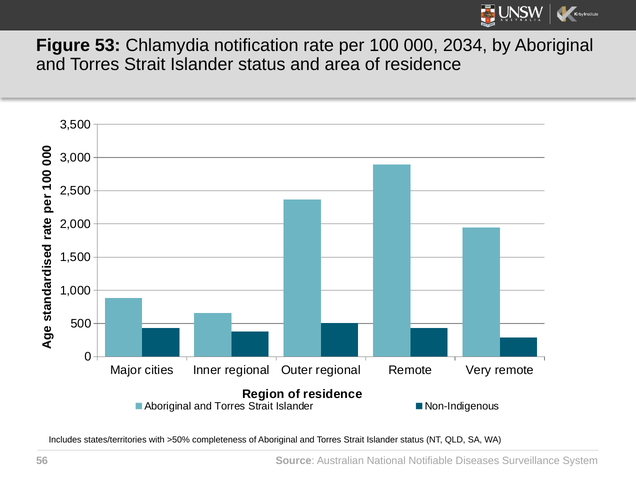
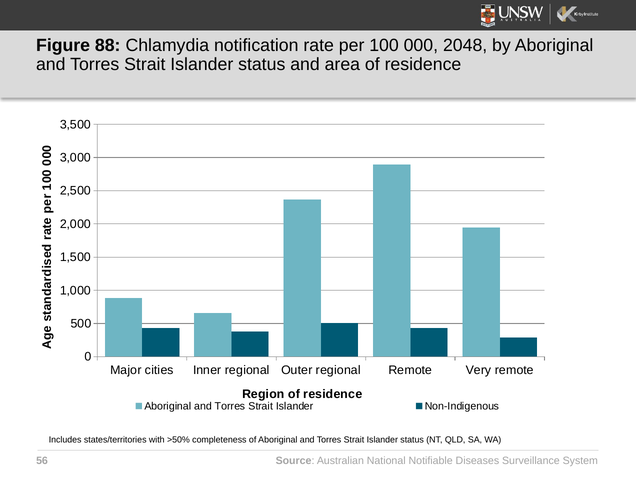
53: 53 -> 88 (108, 45)
2034: 2034 -> 2048 (465, 45)
